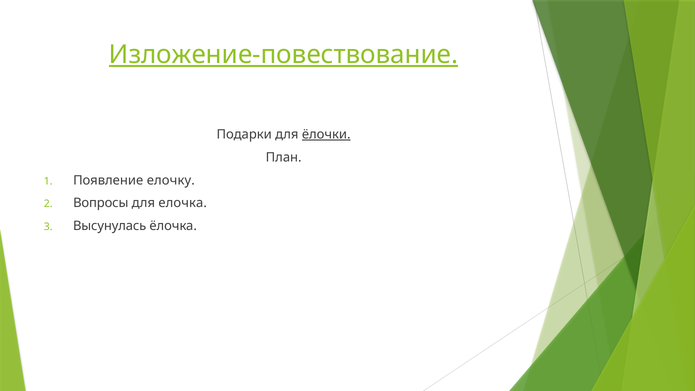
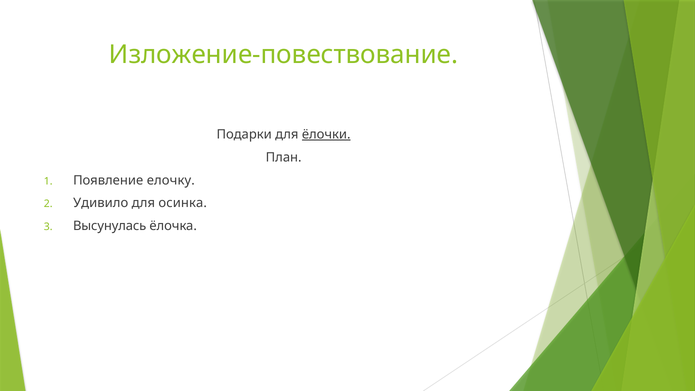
Изложение-повествование underline: present -> none (284, 55)
Вопросы: Вопросы -> Удивило (101, 203)
елочка: елочка -> осинка (183, 203)
